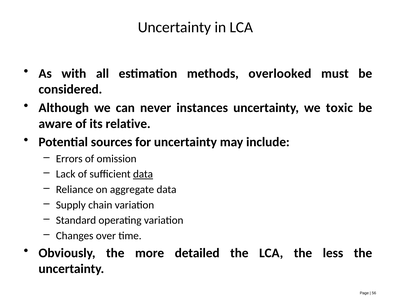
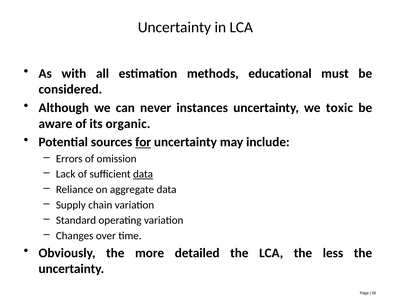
overlooked: overlooked -> educational (280, 74)
relative: relative -> organic (128, 124)
for underline: none -> present (143, 142)
